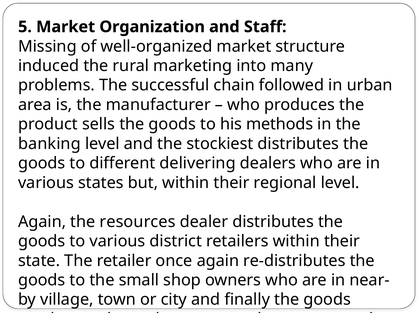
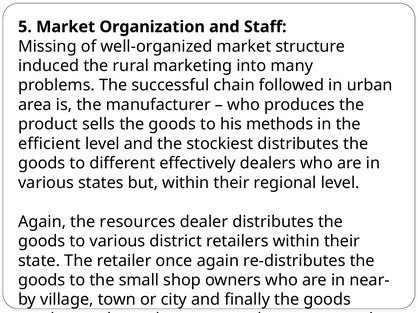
banking: banking -> efficient (49, 144)
delivering: delivering -> effectively (198, 163)
